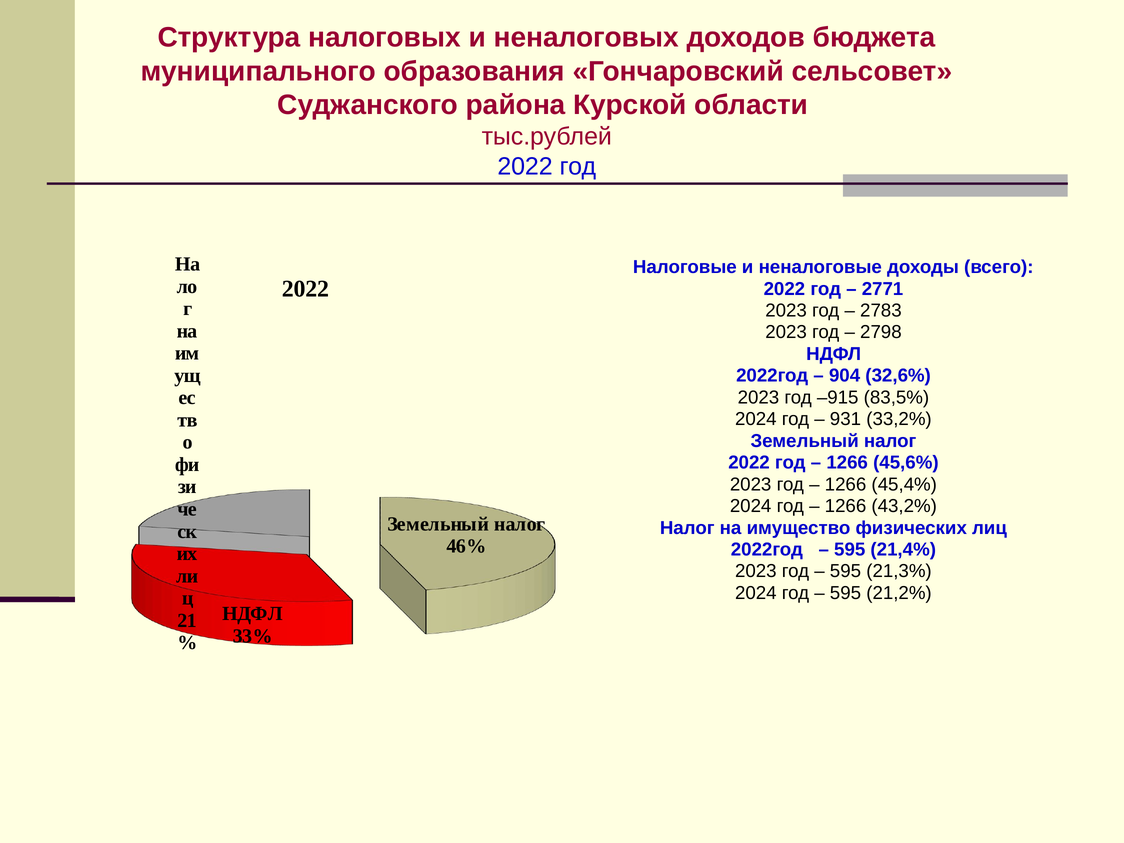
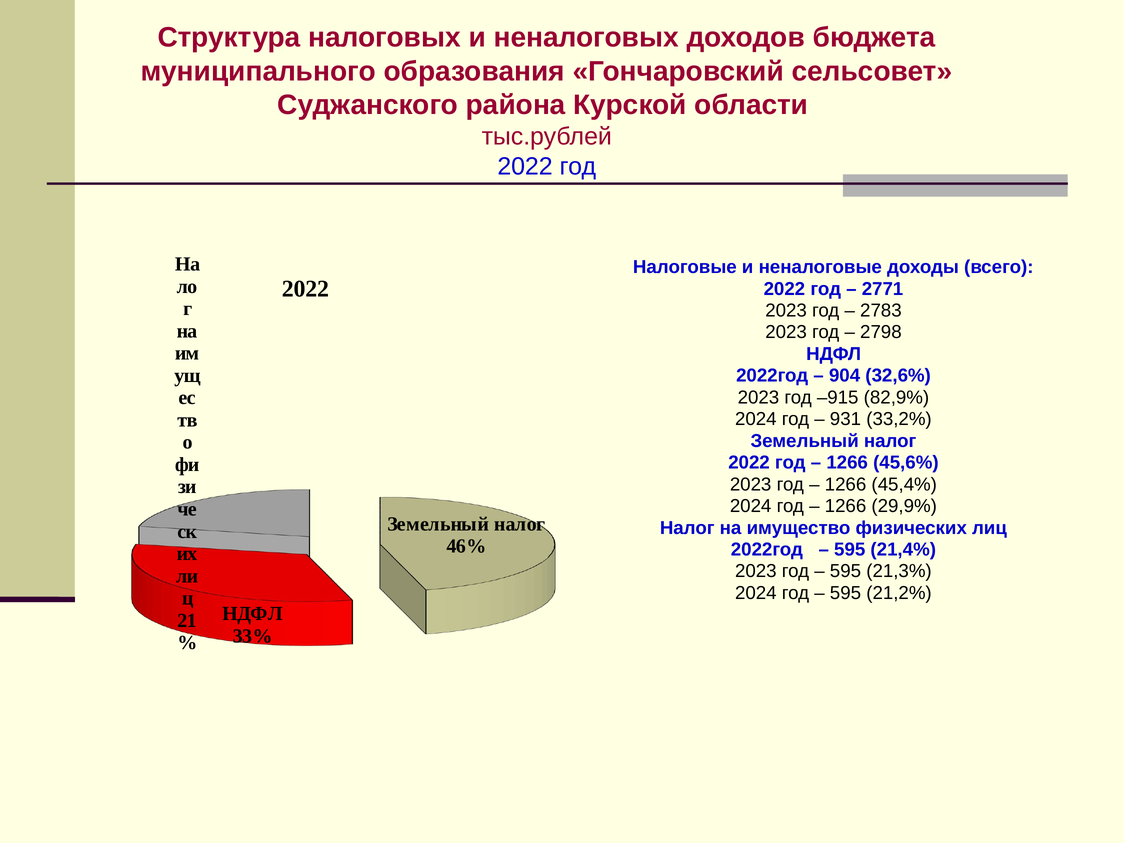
83,5%: 83,5% -> 82,9% (896, 397)
43,2%: 43,2% -> 29,9% (904, 506)
